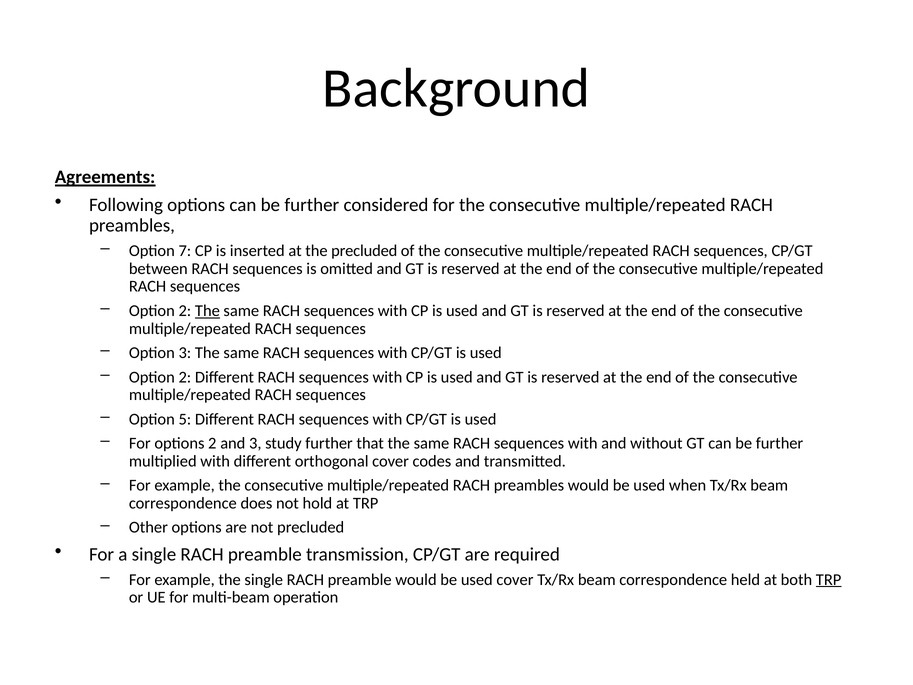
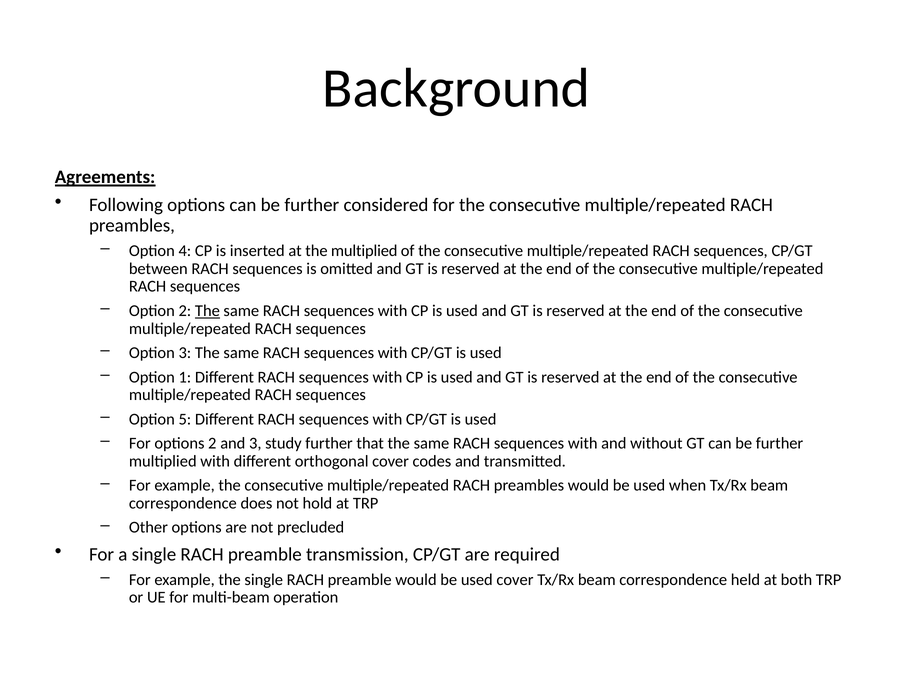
7: 7 -> 4 (185, 251)
the precluded: precluded -> multiplied (364, 251)
2: 2 -> 1 (185, 377)
TRP underline: present -> none (829, 579)
